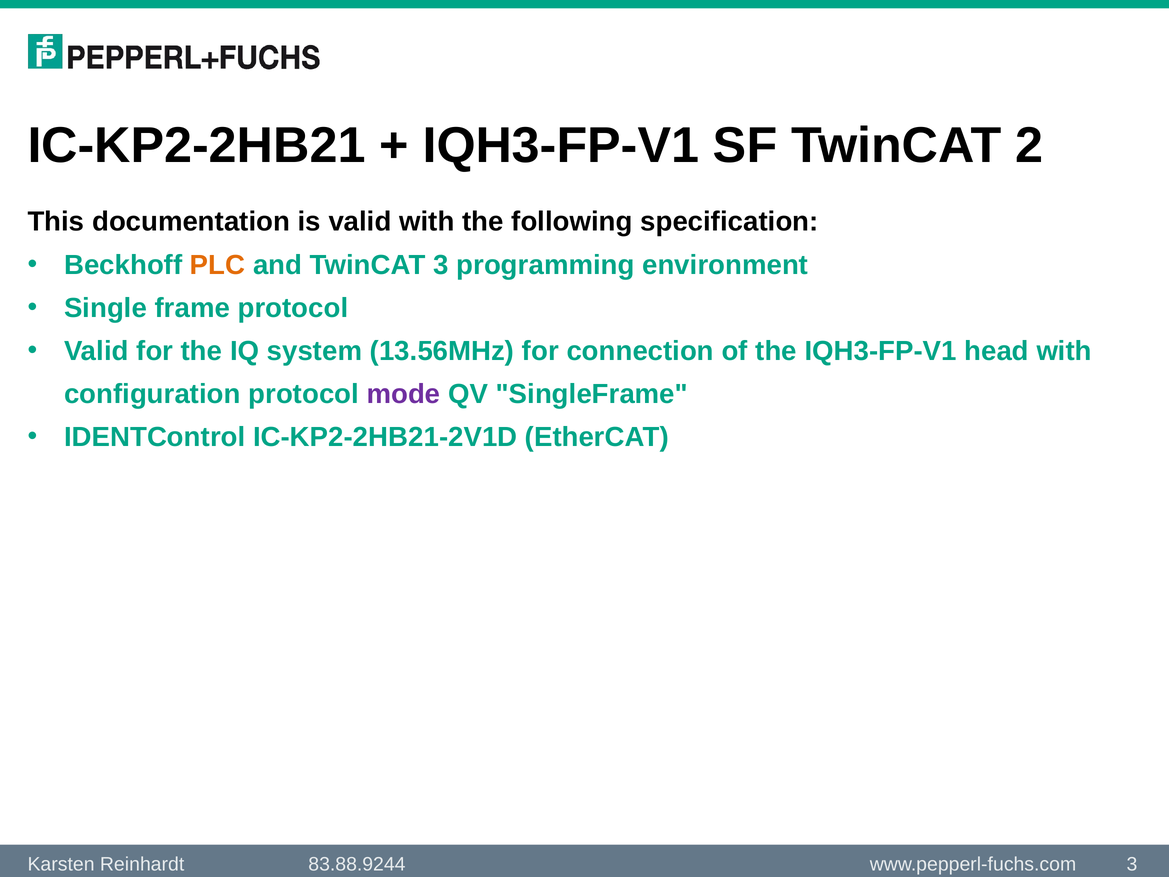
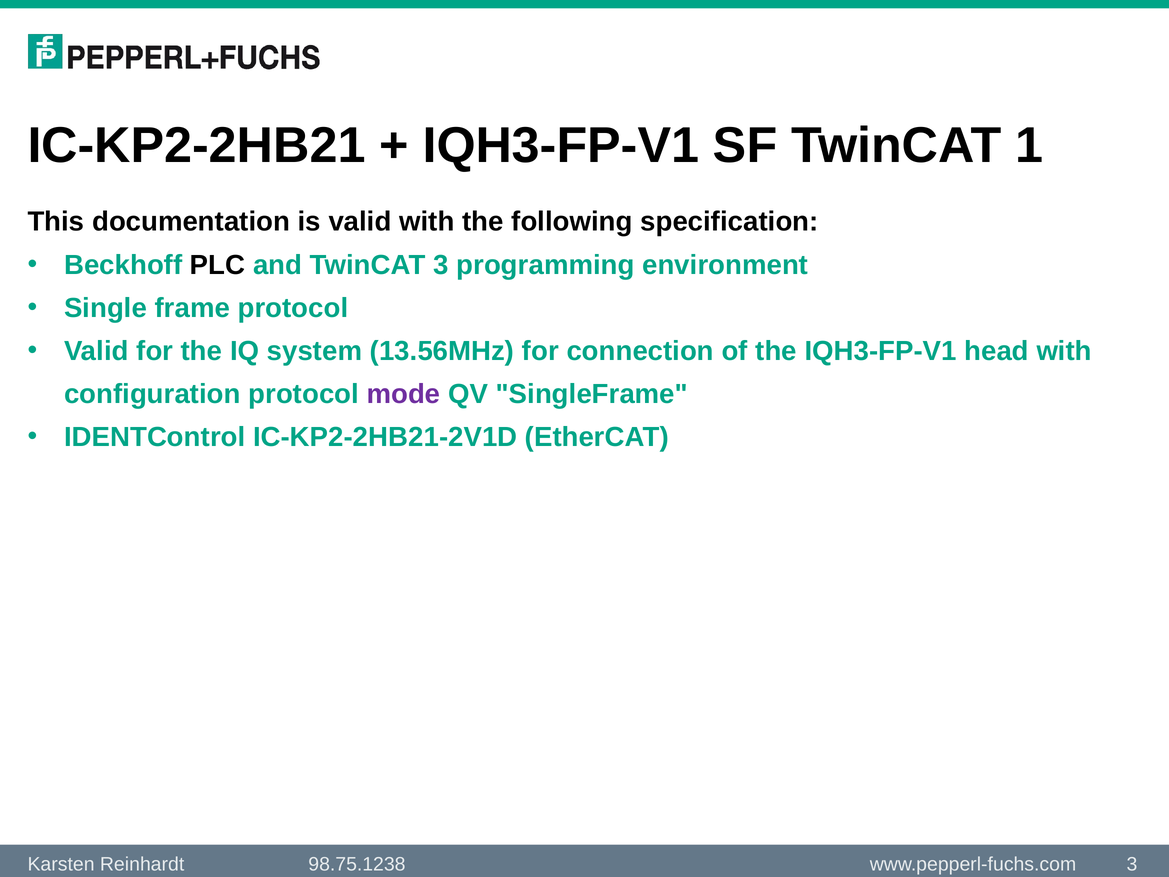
2: 2 -> 1 (1029, 146)
PLC colour: orange -> black (218, 265)
83.88.9244: 83.88.9244 -> 98.75.1238 (357, 864)
